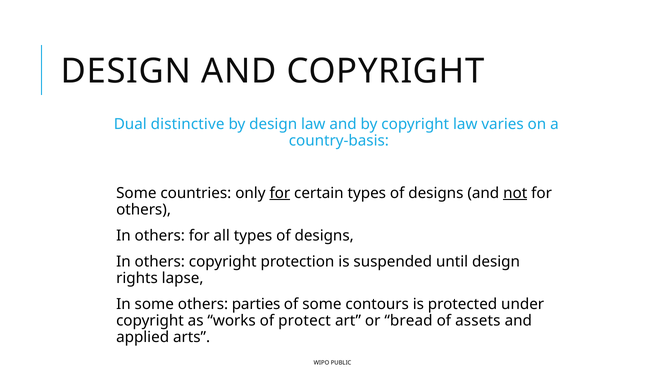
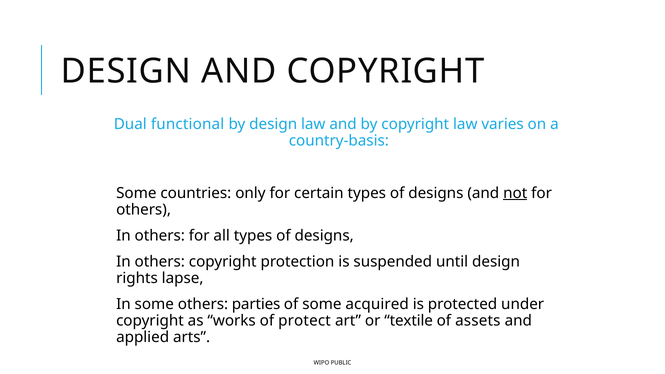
distinctive: distinctive -> functional (188, 124)
for underline: present -> none (280, 193)
contours: contours -> acquired (377, 304)
bread: bread -> textile (409, 321)
